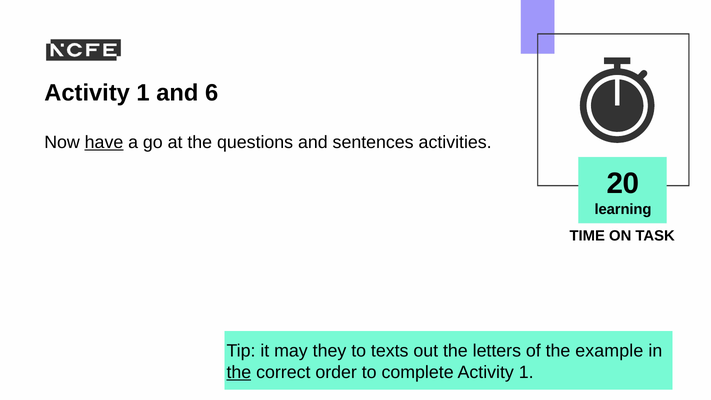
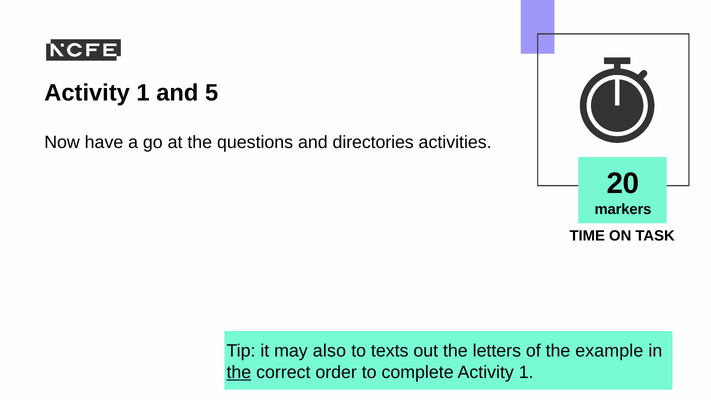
6: 6 -> 5 (212, 93)
have underline: present -> none (104, 142)
sentences: sentences -> directories (373, 142)
learning: learning -> markers (623, 209)
they: they -> also (329, 351)
